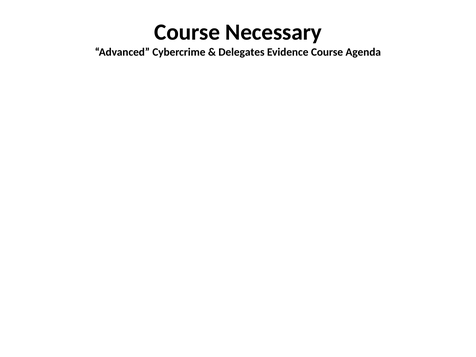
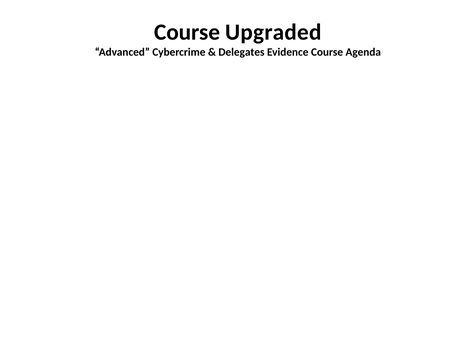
Necessary: Necessary -> Upgraded (273, 32)
